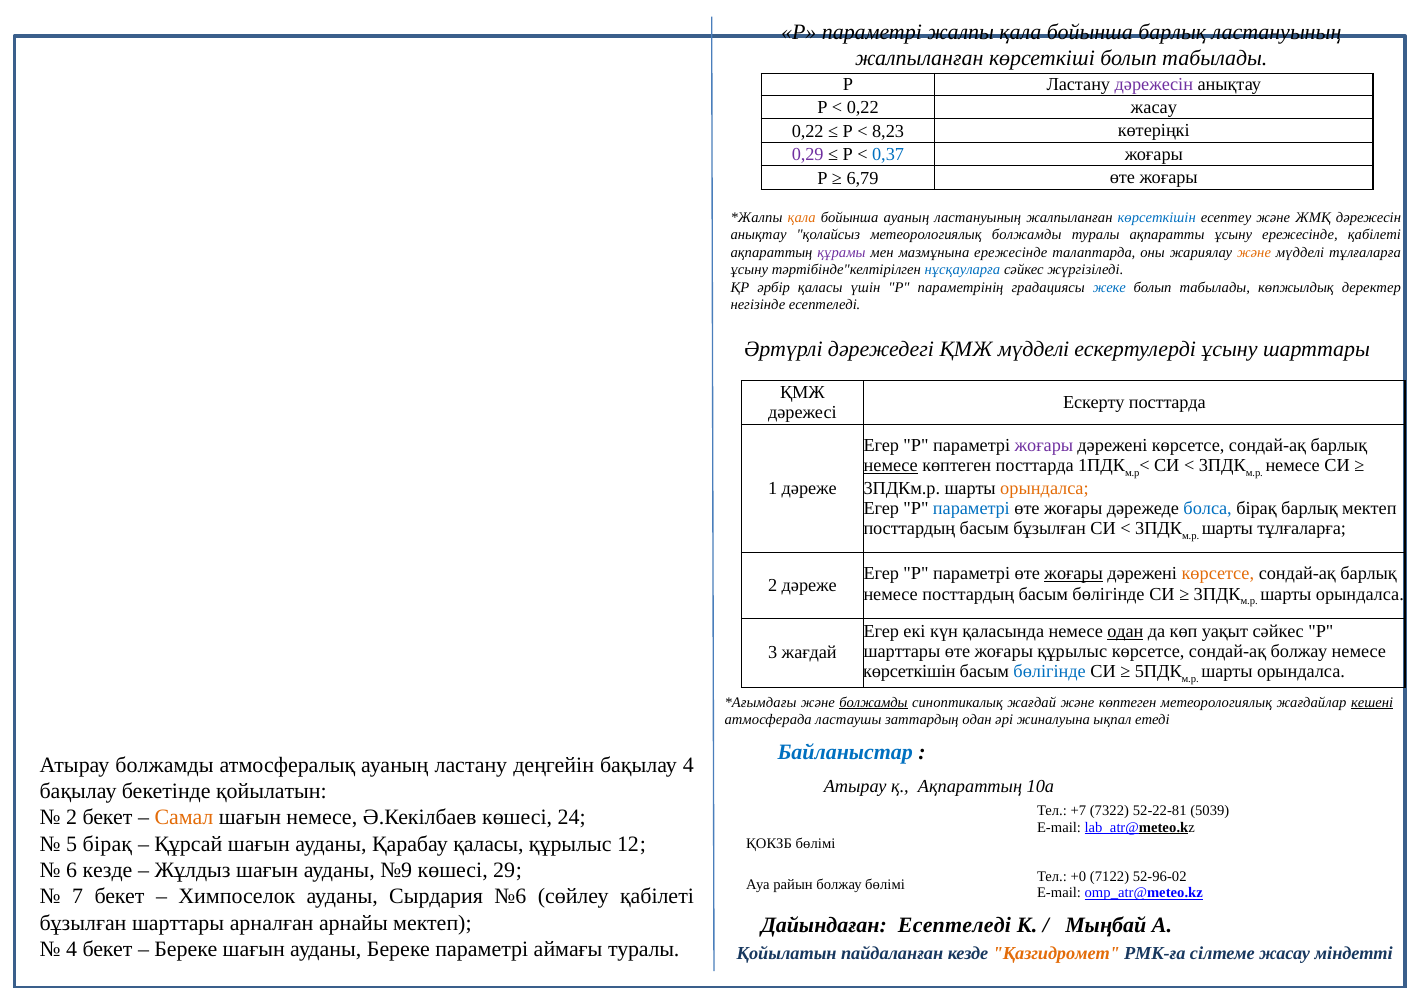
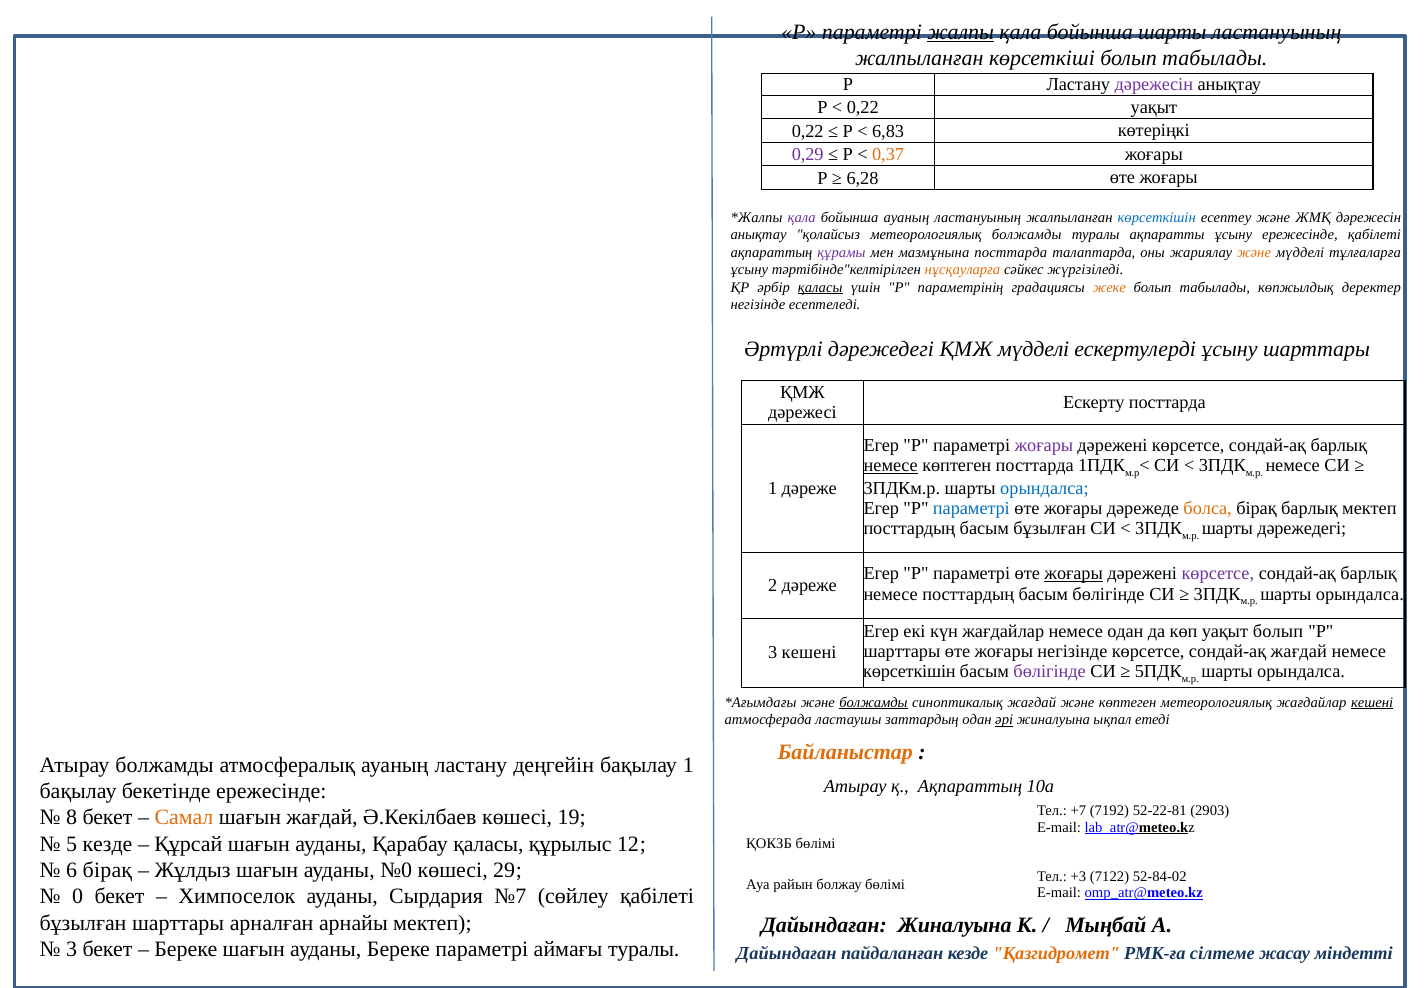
жалпы underline: none -> present (961, 32)
бойынша барлық: барлық -> шарты (1172, 32)
0,22 жасау: жасау -> уақыт (1154, 107)
8,23: 8,23 -> 6,83 (888, 131)
0,37 colour: blue -> orange (888, 155)
6,79: 6,79 -> 6,28 (863, 179)
қала colour: orange -> purple (802, 217)
мазмұнына ережесінде: ережесінде -> посттарда (1011, 252)
нұсқауларға colour: blue -> orange (962, 270)
қаласы underline: none -> present (820, 288)
жеке colour: blue -> orange (1109, 288)
орындалса colour: orange -> blue (1044, 489)
болса colour: blue -> orange (1208, 509)
шарты тұлғаларға: тұлғаларға -> дәрежедегі (1302, 529)
көрсетсе colour: orange -> purple (1218, 574)
күн қаласында: қаласында -> жағдайлар (1003, 632)
одан underline: present -> none (1125, 632)
уақыт сәйкес: сәйкес -> болып (1278, 632)
жоғары құрылыс: құрылыс -> негізінде (1072, 652)
сондай-ақ болжау: болжау -> жағдай (1299, 652)
3 жағдай: жағдай -> кешені (809, 653)
бөлігінде colour: blue -> purple (1050, 672)
әрі underline: none -> present (1004, 720)
Байланыстар colour: blue -> orange (845, 753)
бақылау 4: 4 -> 1 (688, 765)
бекетінде қойылатын: қойылатын -> ережесінде (271, 792)
7322: 7322 -> 7192 (1109, 812)
5039: 5039 -> 2903 (1210, 812)
2: 2 -> 8 (72, 818)
шағын немесе: немесе -> жағдай (322, 818)
24: 24 -> 19 (572, 818)
5 бірақ: бірақ -> кезде (107, 844)
6 кезде: кезде -> бірақ (107, 871)
№9: №9 -> №0 (396, 871)
+0: +0 -> +3 (1078, 877)
52-96-02: 52-96-02 -> 52-84-02 (1160, 877)
7: 7 -> 0 (78, 897)
№6: №6 -> №7 (510, 897)
Дайындаған Есептеледі: Есептеледі -> Жиналуына (955, 926)
4: 4 -> 3 (72, 950)
Қойылатын: Қойылатын -> Дайындаған (787, 954)
